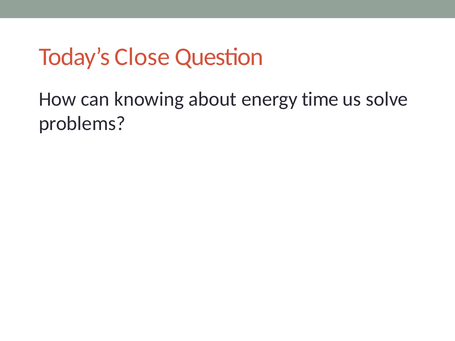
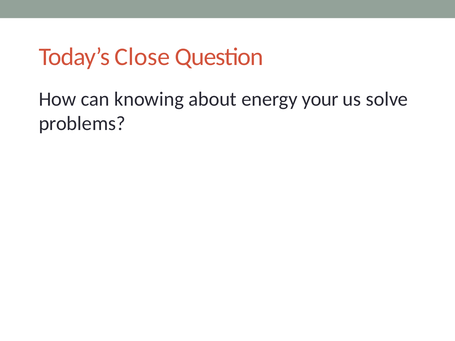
time: time -> your (320, 99)
